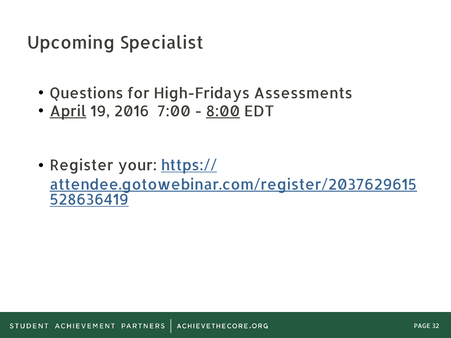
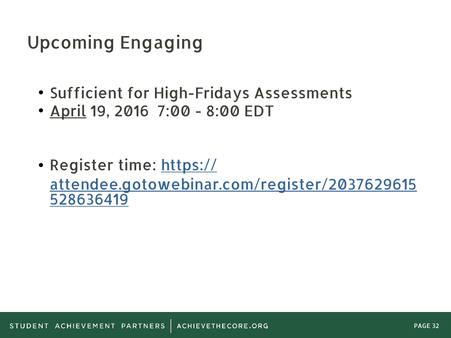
Specialist: Specialist -> Engaging (162, 43)
Questions: Questions -> Sufficient (86, 94)
8:00 underline: present -> none (223, 112)
your: your -> time (137, 166)
